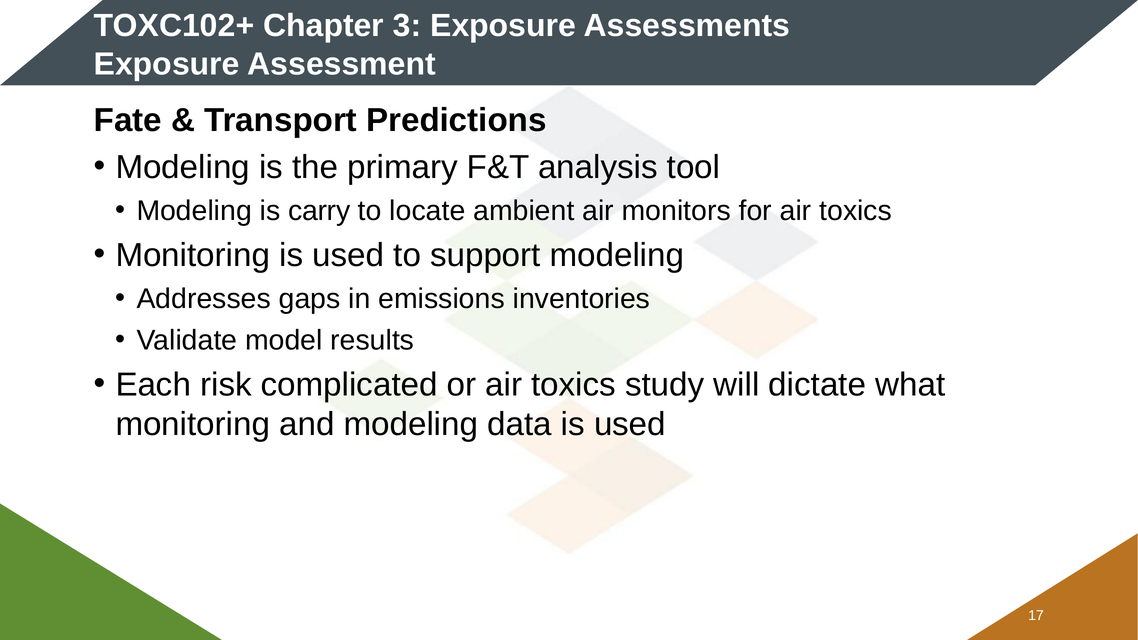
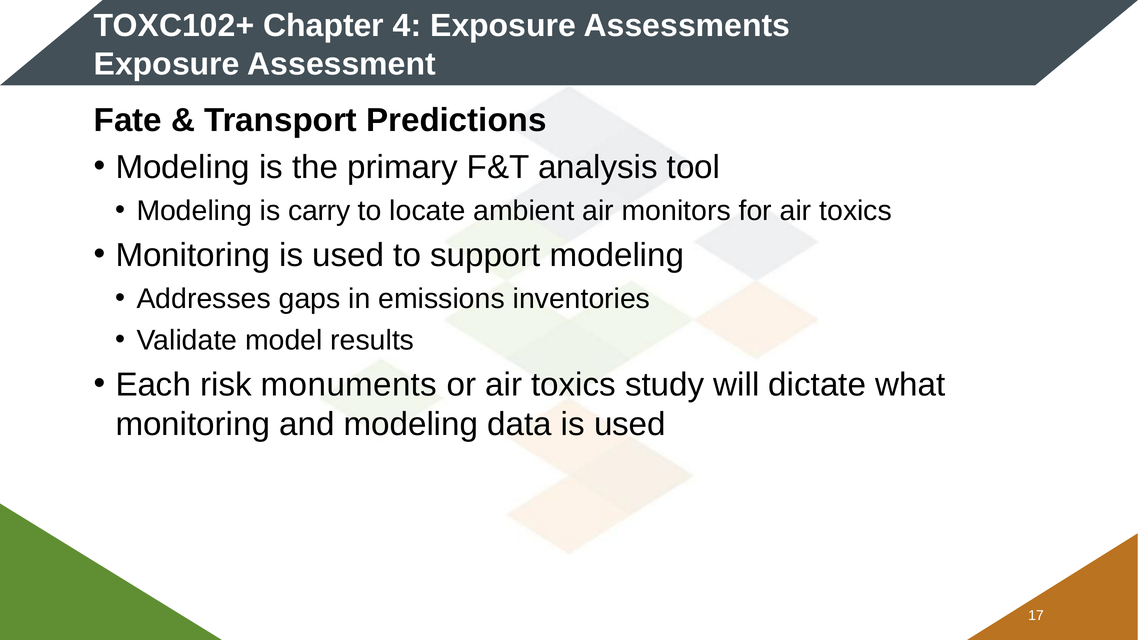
3: 3 -> 4 (407, 26)
complicated: complicated -> monuments (349, 385)
